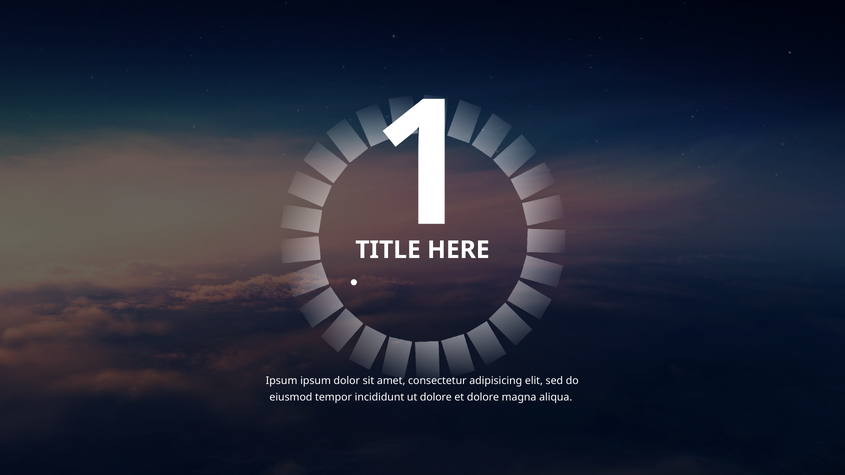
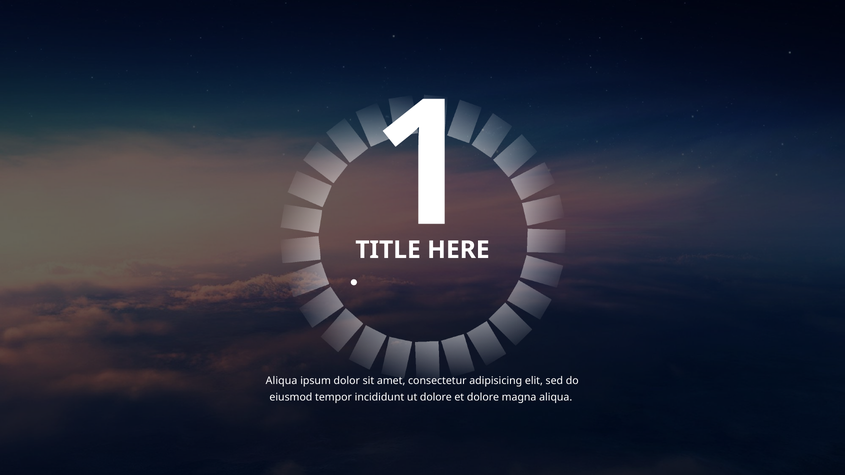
Ipsum: Ipsum -> Aliqua (282, 381)
